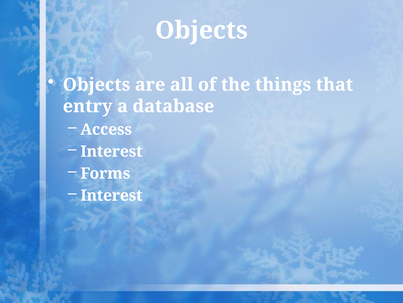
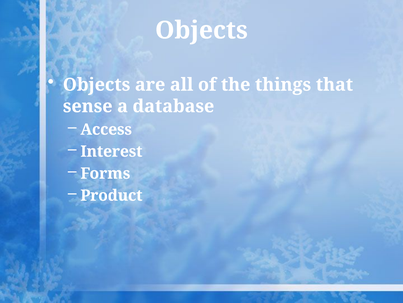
entry: entry -> sense (88, 106)
Interest: Interest -> Product (111, 195)
